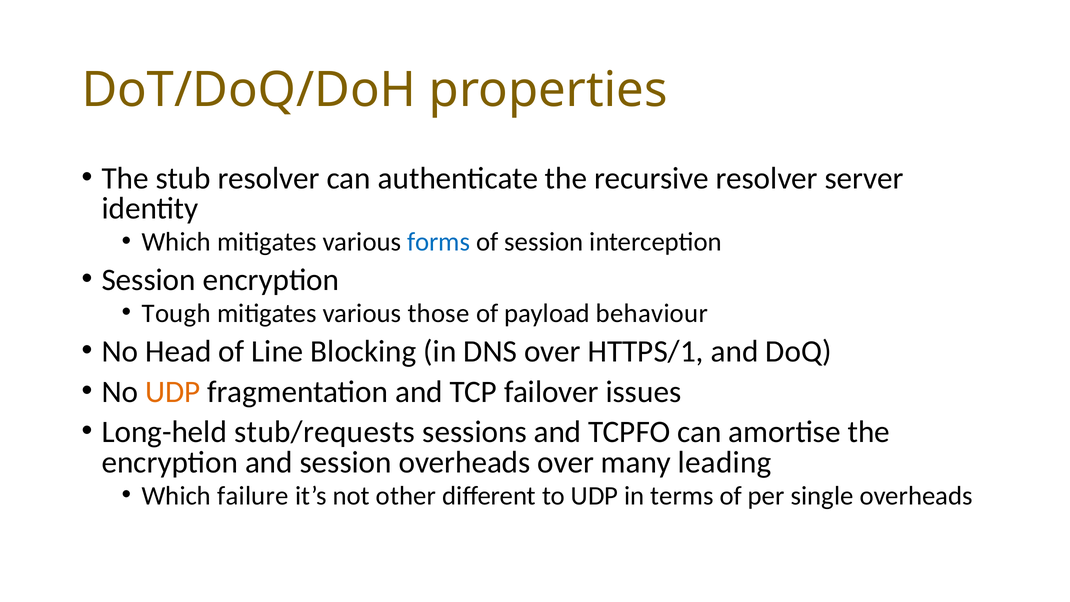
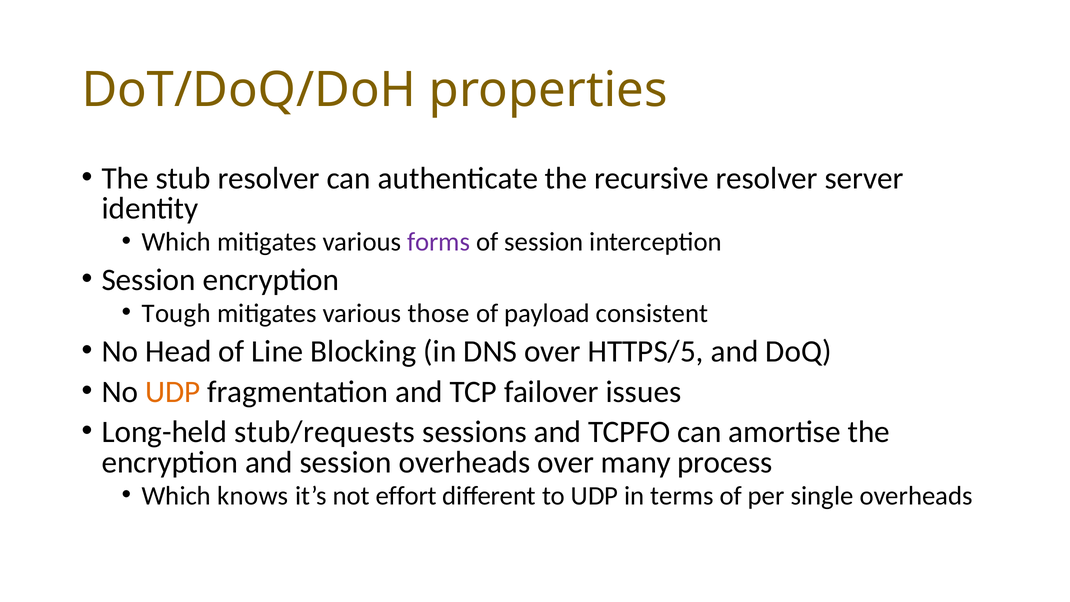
forms colour: blue -> purple (439, 242)
behaviour: behaviour -> consistent (652, 313)
HTTPS/1: HTTPS/1 -> HTTPS/5 (646, 351)
leading: leading -> process (725, 462)
failure: failure -> knows (253, 496)
other: other -> effort (406, 496)
